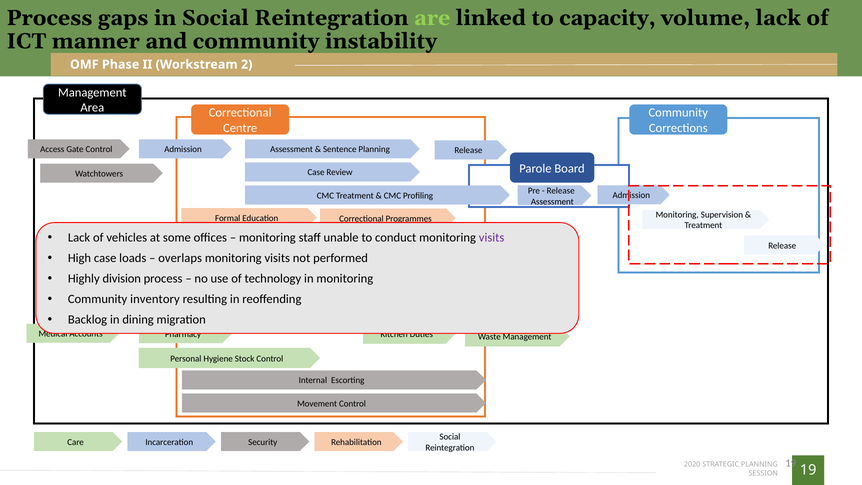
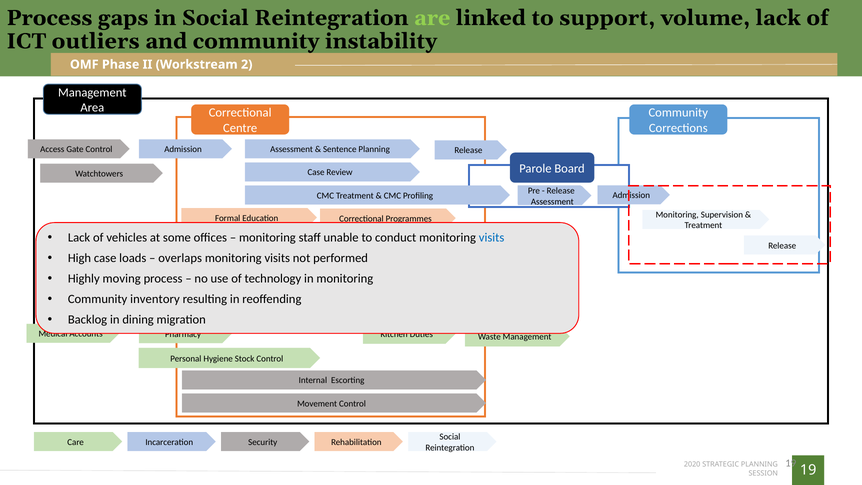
capacity: capacity -> support (607, 18)
manner: manner -> outliers (96, 41)
visits colour: purple -> blue (492, 238)
division: division -> moving (122, 279)
